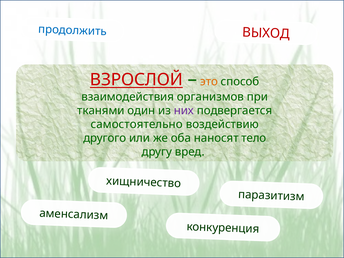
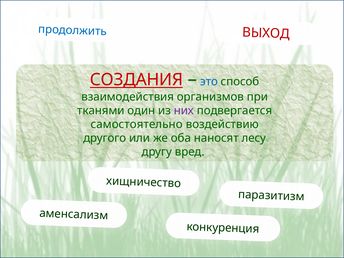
ВЗРОСЛОЙ: ВЗРОСЛОЙ -> СОЗДАНИЯ (136, 80)
это colour: orange -> blue (209, 82)
тело: тело -> лесу (254, 138)
